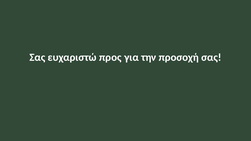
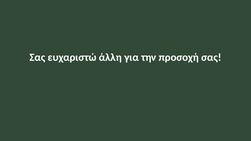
προς: προς -> άλλη (110, 57)
